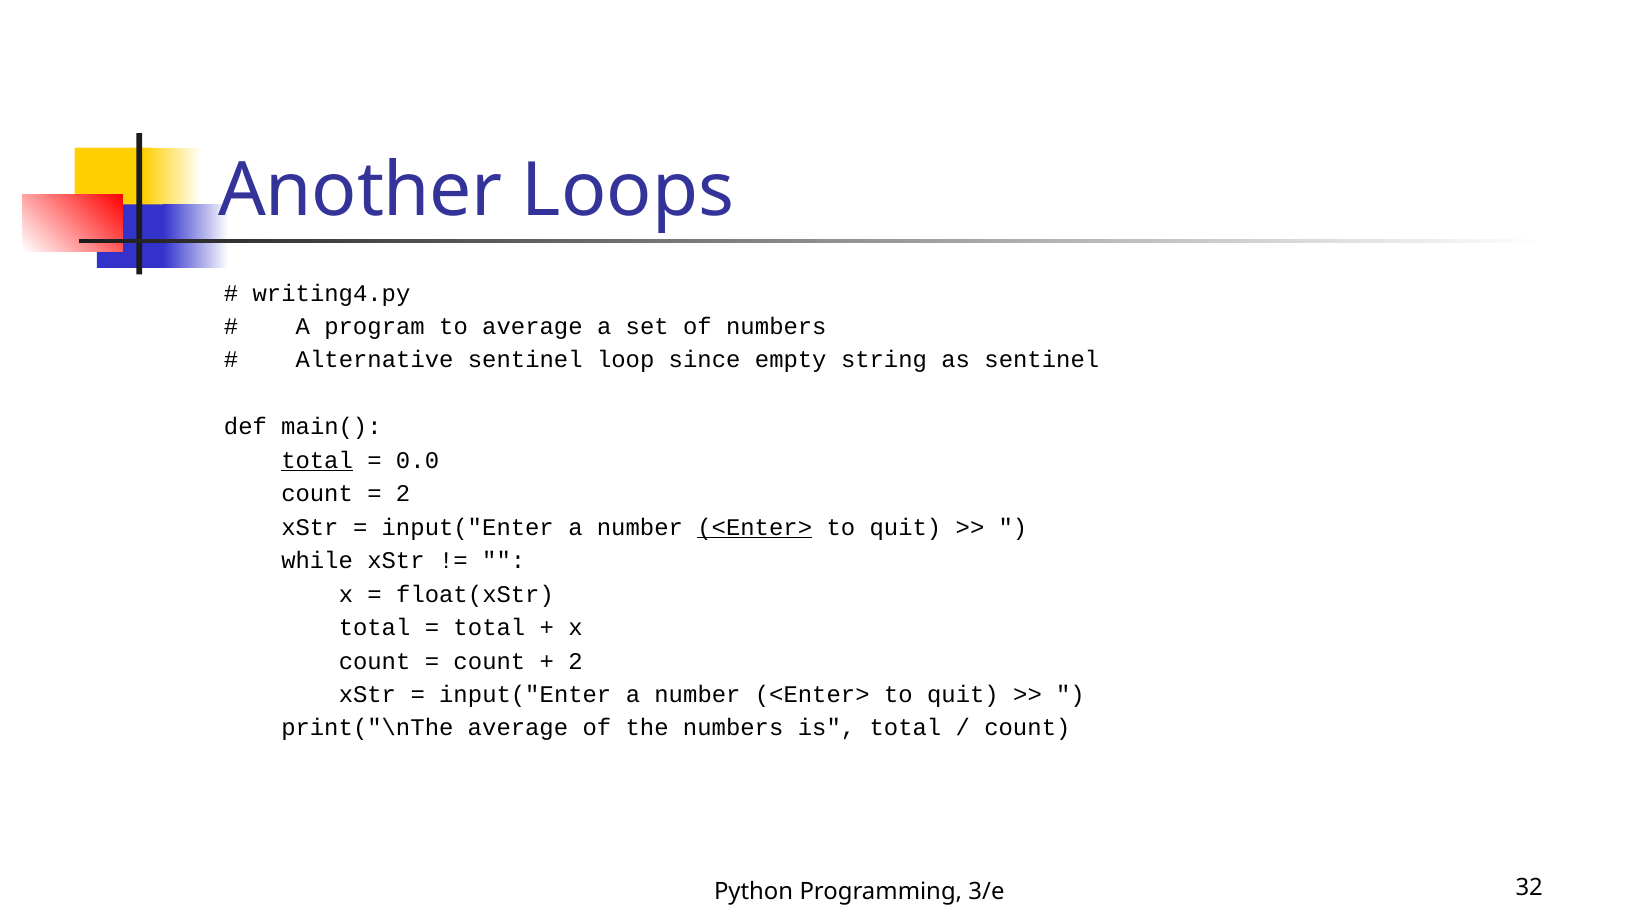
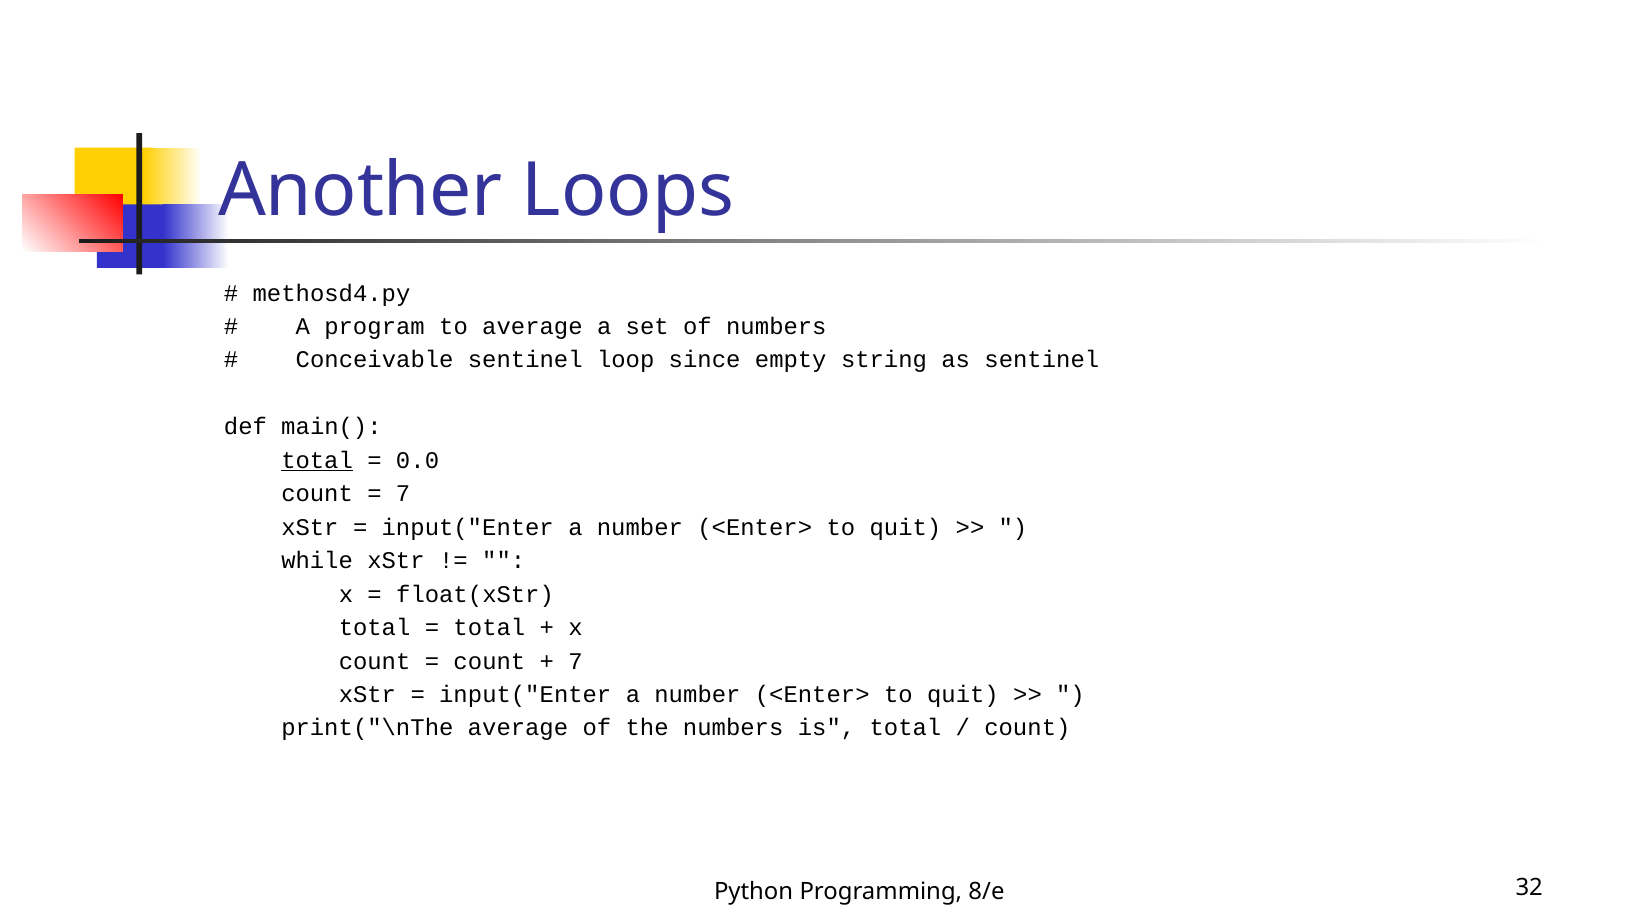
writing4.py: writing4.py -> methosd4.py (332, 293)
Alternative: Alternative -> Conceivable (375, 360)
2: 2 -> 7 (403, 494)
<Enter> underline: present -> none (755, 527)
2: 2 -> 7 (576, 661)
3/e: 3/e -> 8/e (986, 892)
